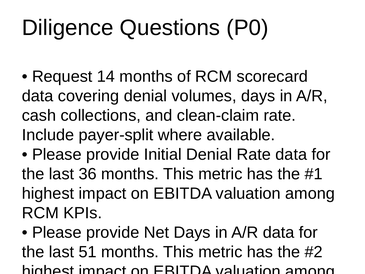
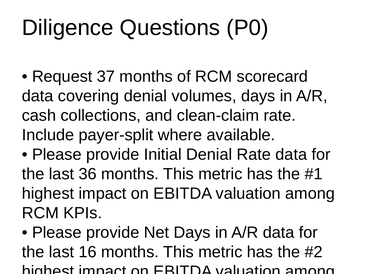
14: 14 -> 37 (106, 77)
51: 51 -> 16 (88, 252)
